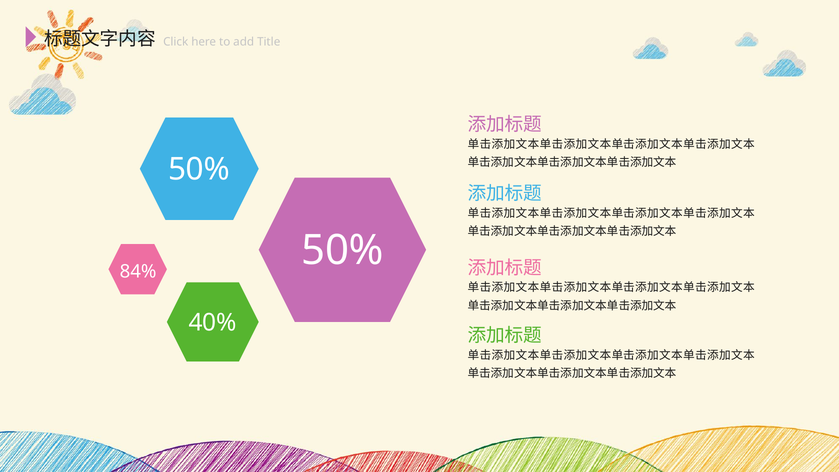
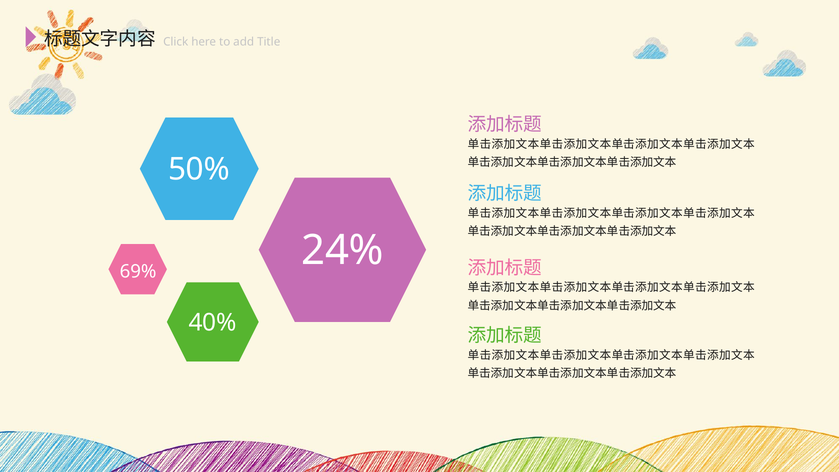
50%: 50% -> 24% (342, 250)
84%: 84% -> 69% (138, 271)
